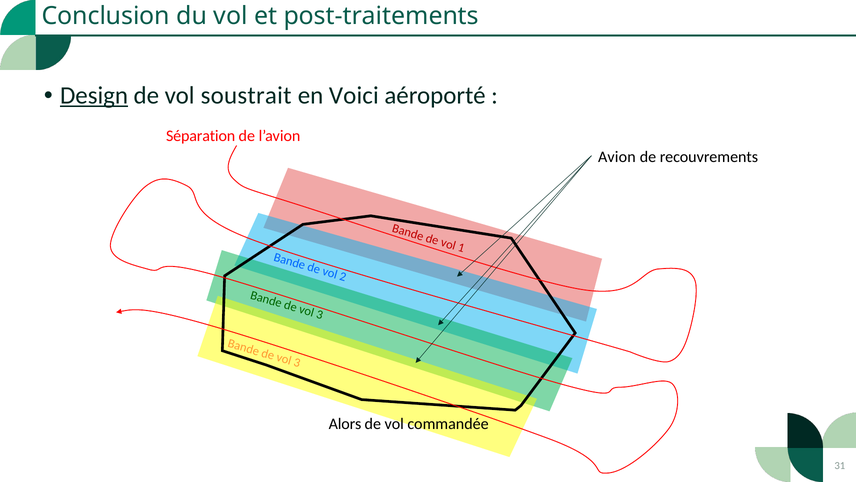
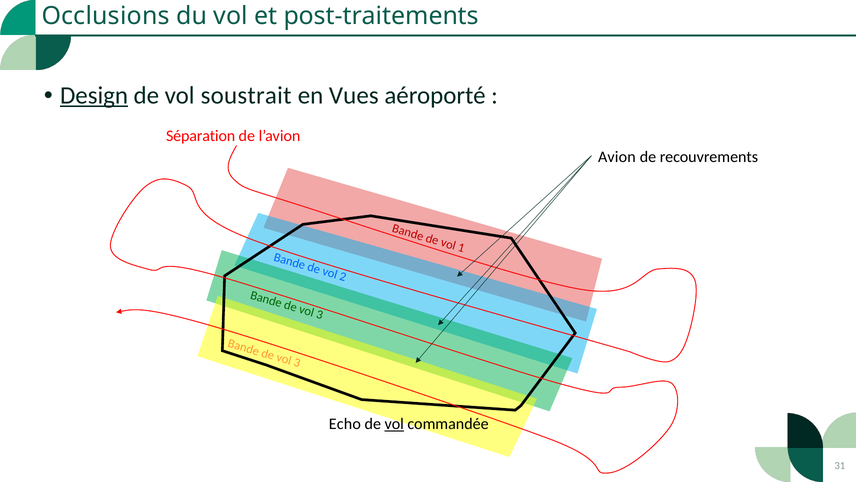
Conclusion: Conclusion -> Occlusions (106, 16)
Voici: Voici -> Vues (354, 96)
Alors: Alors -> Echo (345, 424)
vol underline: none -> present (394, 424)
